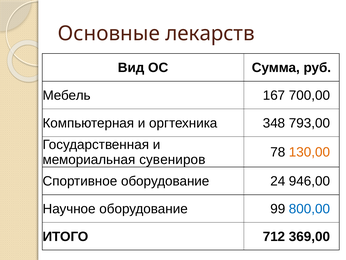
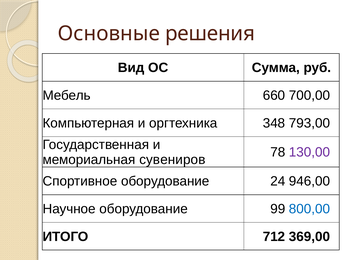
лекарств: лекарств -> решения (210, 33)
167: 167 -> 660 (274, 95)
130,00 colour: orange -> purple (309, 152)
